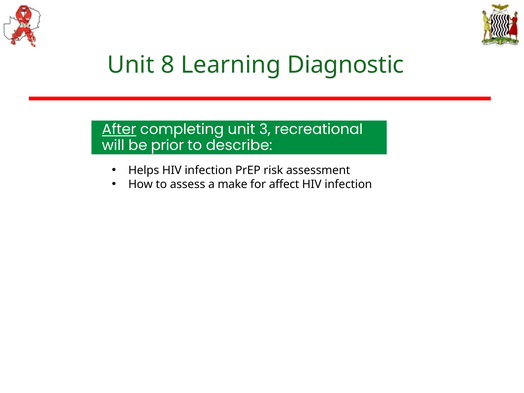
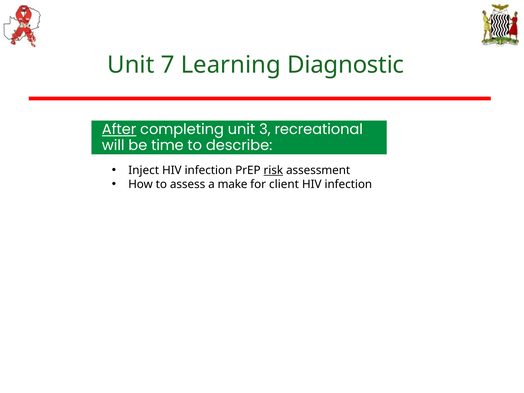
8: 8 -> 7 (168, 65)
prior: prior -> time (167, 145)
Helps: Helps -> Inject (144, 170)
risk underline: none -> present (273, 170)
affect: affect -> client (284, 184)
